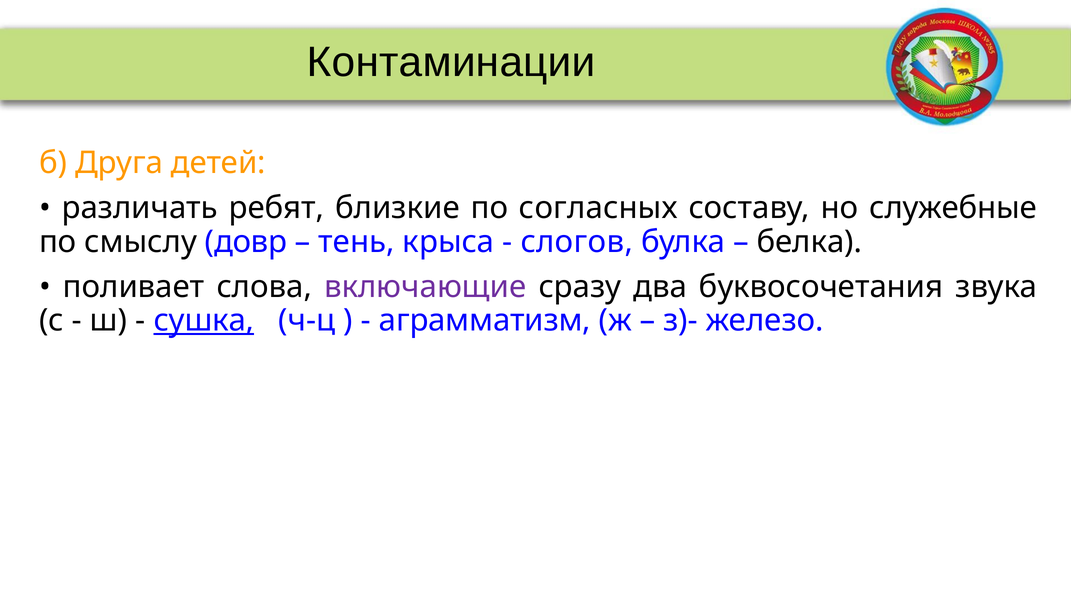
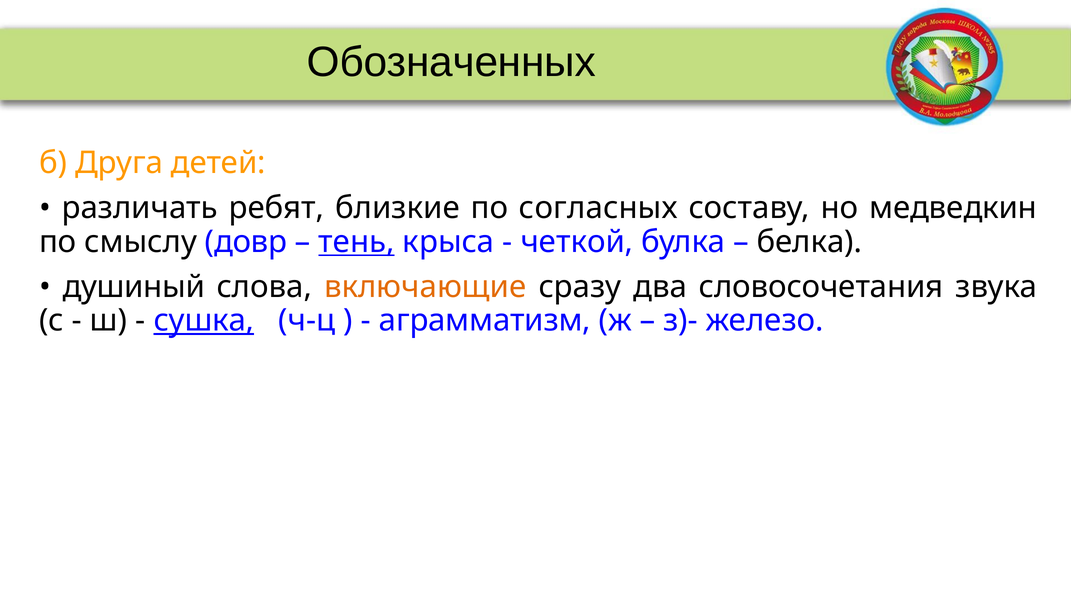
Контаминации: Контаминации -> Обозначенных (451, 62)
служебные: служебные -> медведкин (953, 208)
тень underline: none -> present (356, 242)
слогов: слогов -> четкой (577, 242)
поливает: поливает -> душиный (134, 286)
включающие colour: purple -> orange (425, 286)
буквосочетания: буквосочетания -> словосочетания (821, 286)
